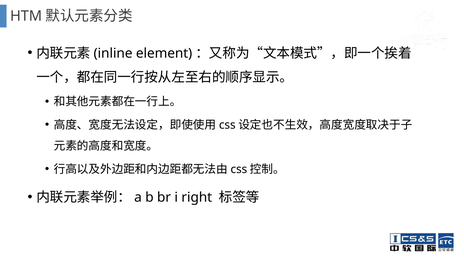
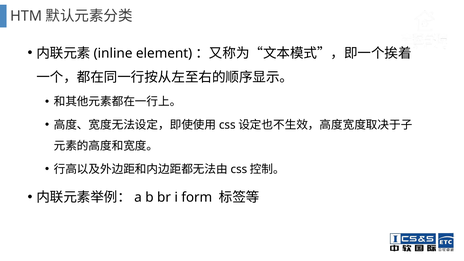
right: right -> form (197, 197)
